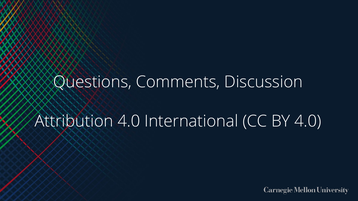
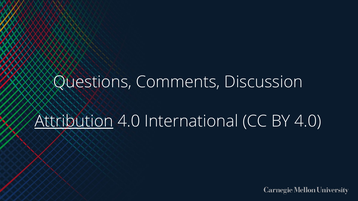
Attribution underline: none -> present (74, 122)
